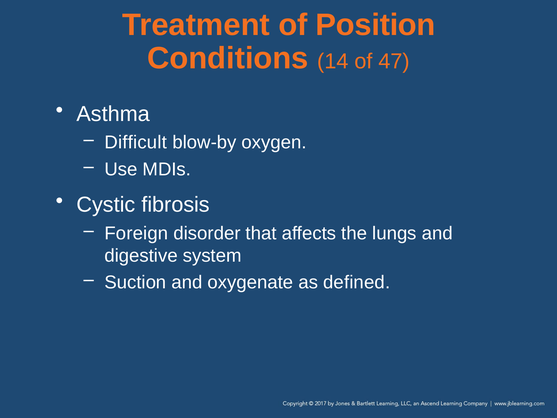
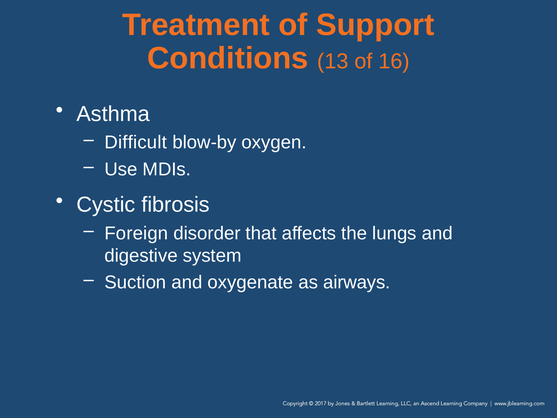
Position: Position -> Support (375, 25)
14: 14 -> 13 (333, 61)
47: 47 -> 16 (394, 61)
defined: defined -> airways (357, 282)
